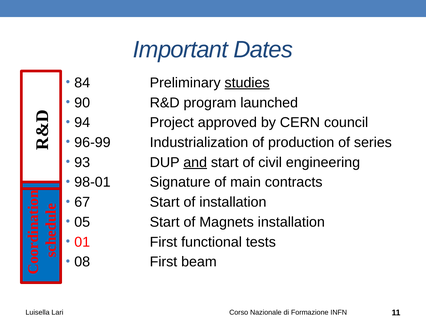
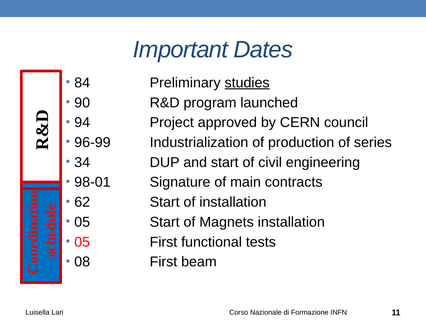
93: 93 -> 34 (82, 162)
and underline: present -> none (195, 162)
67: 67 -> 62 (82, 202)
01: 01 -> 05 (82, 242)
